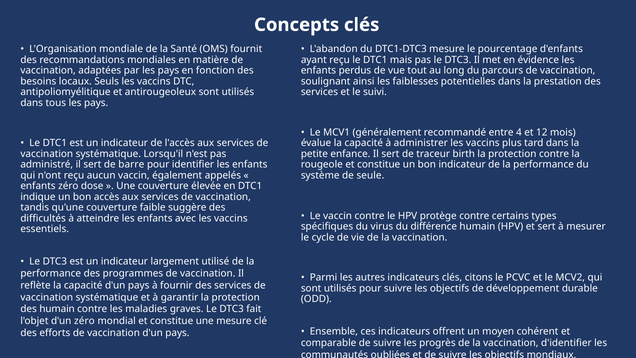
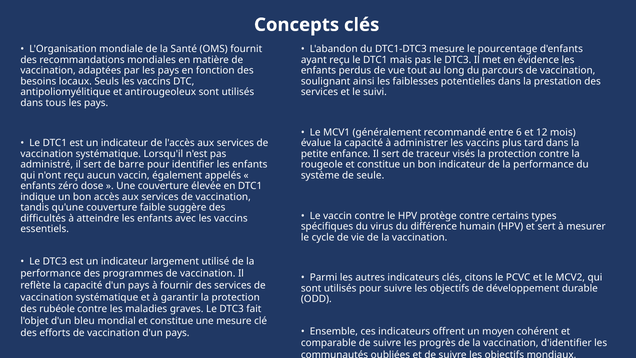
4: 4 -> 6 (519, 132)
birth: birth -> visés (464, 154)
des humain: humain -> rubéole (57, 309)
d'un zéro: zéro -> bleu (84, 321)
